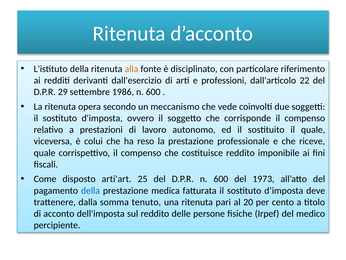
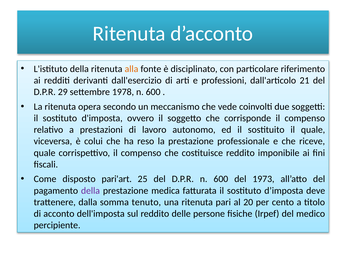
22: 22 -> 21 (305, 80)
1986: 1986 -> 1978 (123, 92)
arti'art: arti'art -> pari'art (117, 179)
della colour: blue -> purple (90, 190)
